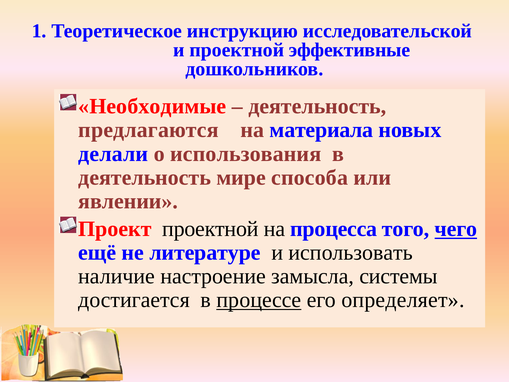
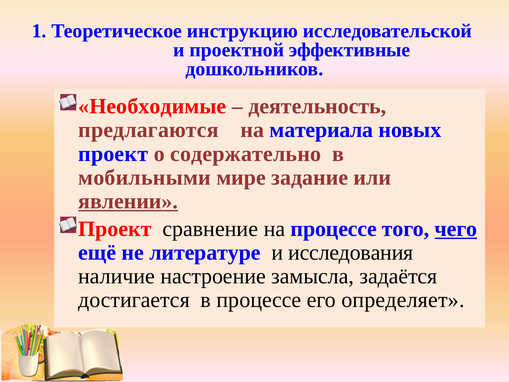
делали: делали -> проект (113, 154)
использования: использования -> содержательно (246, 154)
деятельность: деятельность -> мобильными (145, 177)
способа: способа -> задание (310, 177)
явлении underline: none -> present (128, 201)
Проект проектной: проектной -> сравнение (210, 229)
на процесса: процесса -> процессе (334, 229)
использовать: использовать -> исследования (351, 252)
системы: системы -> задаётся (398, 276)
процессе underline: present -> none (259, 300)
